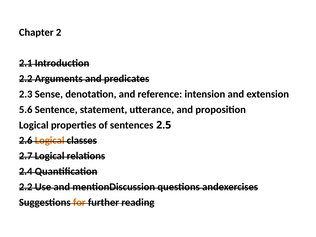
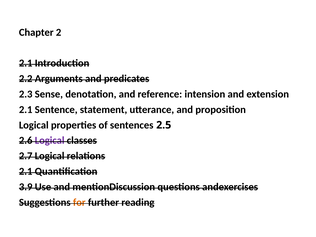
5.6: 5.6 -> 2.1 (26, 110)
Logical colour: orange -> purple (50, 141)
2.4: 2.4 -> 2.1 (26, 171)
2.2: 2.2 -> 3.9 (26, 187)
